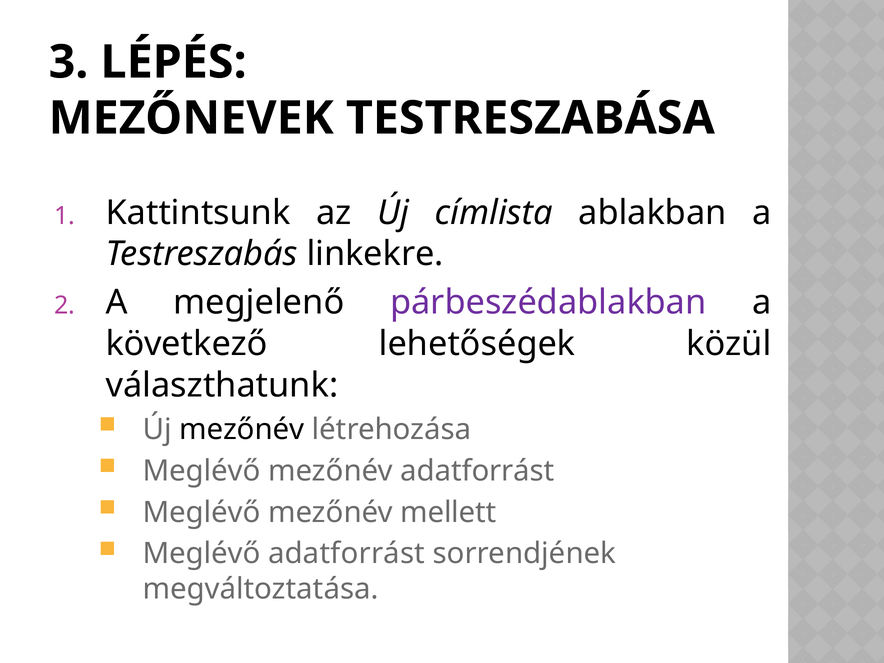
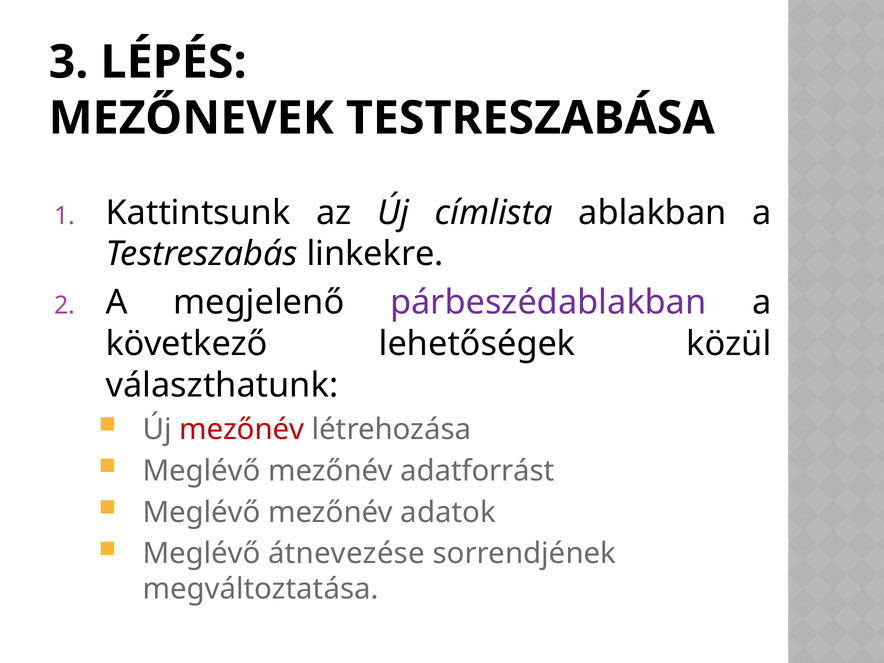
mezőnév colour: black -> red (242, 429)
mellett: mellett -> adatok (448, 512)
Meglévő adatforrást: adatforrást -> átnevezése (346, 554)
